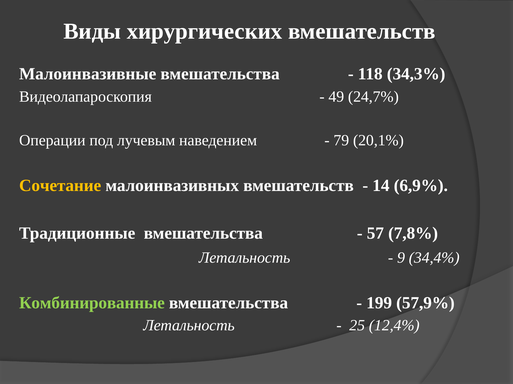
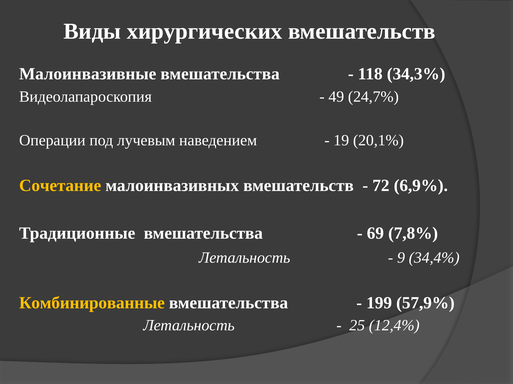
79: 79 -> 19 (341, 141)
14: 14 -> 72 (381, 186)
57: 57 -> 69 (375, 234)
Комбинированные colour: light green -> yellow (92, 303)
